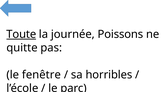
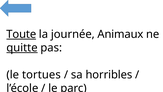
Poissons: Poissons -> Animaux (120, 34)
quitte underline: none -> present (22, 48)
fenêtre: fenêtre -> tortues (41, 74)
